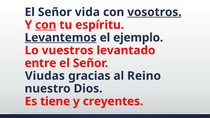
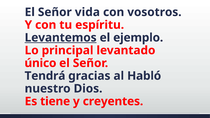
vosotros underline: present -> none (154, 12)
con underline: present -> none (46, 25)
vuestros: vuestros -> principal (68, 50)
entre: entre -> único (40, 63)
Viudas: Viudas -> Tendrá (45, 76)
Reino: Reino -> Habló (144, 76)
